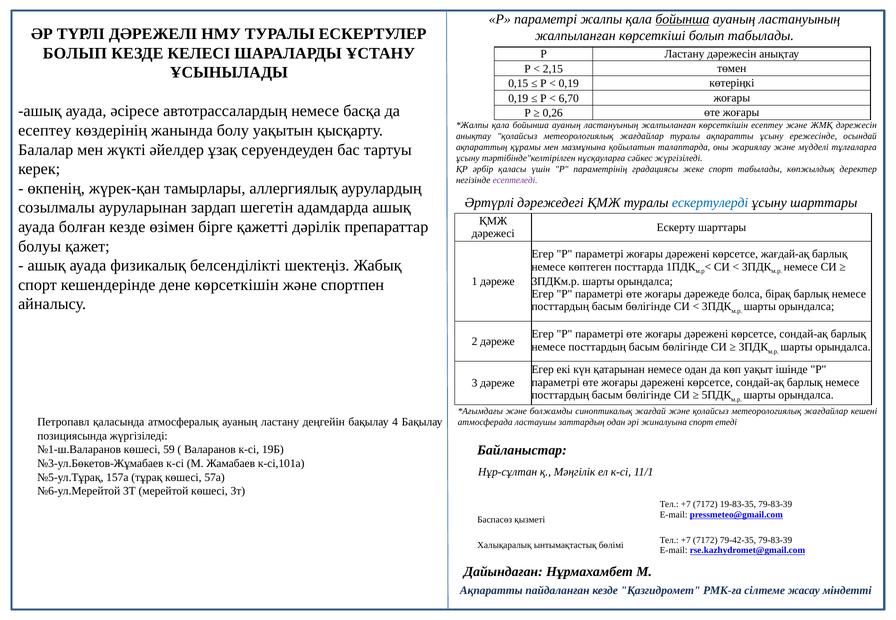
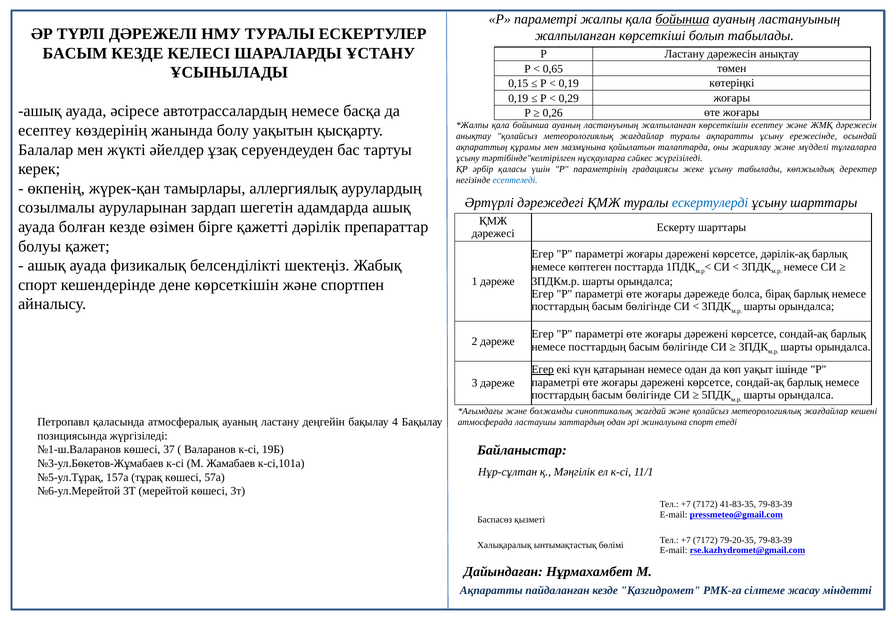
БОЛЫП: БОЛЫП -> БАСЫМ (75, 53)
2,15: 2,15 -> 0,65 (553, 69)
6,70: 6,70 -> 0,29 (569, 98)
жеке спорт: спорт -> ұсыну (721, 169)
есептеледі colour: purple -> blue (515, 180)
жағдай-ақ: жағдай-ақ -> дәрілік-ақ (785, 254)
Егер underline: none -> present (543, 370)
59: 59 -> 37 (169, 450)
19-83-35: 19-83-35 -> 41-83-35 (738, 505)
79-42-35: 79-42-35 -> 79-20-35 (738, 540)
